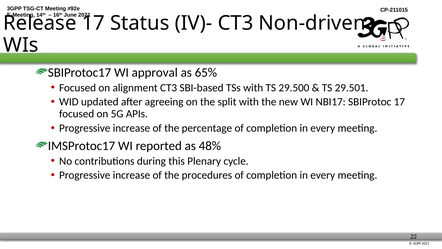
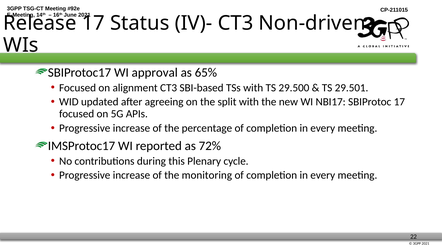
48%: 48% -> 72% (210, 146)
procedures: procedures -> monitoring (207, 175)
